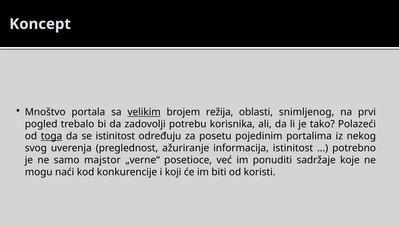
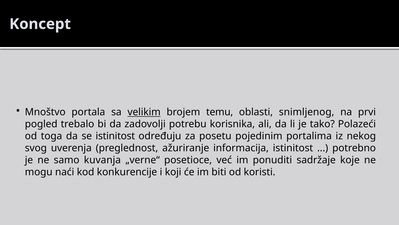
režija: režija -> temu (220, 112)
toga underline: present -> none (52, 136)
majstor: majstor -> kuvanja (102, 160)
